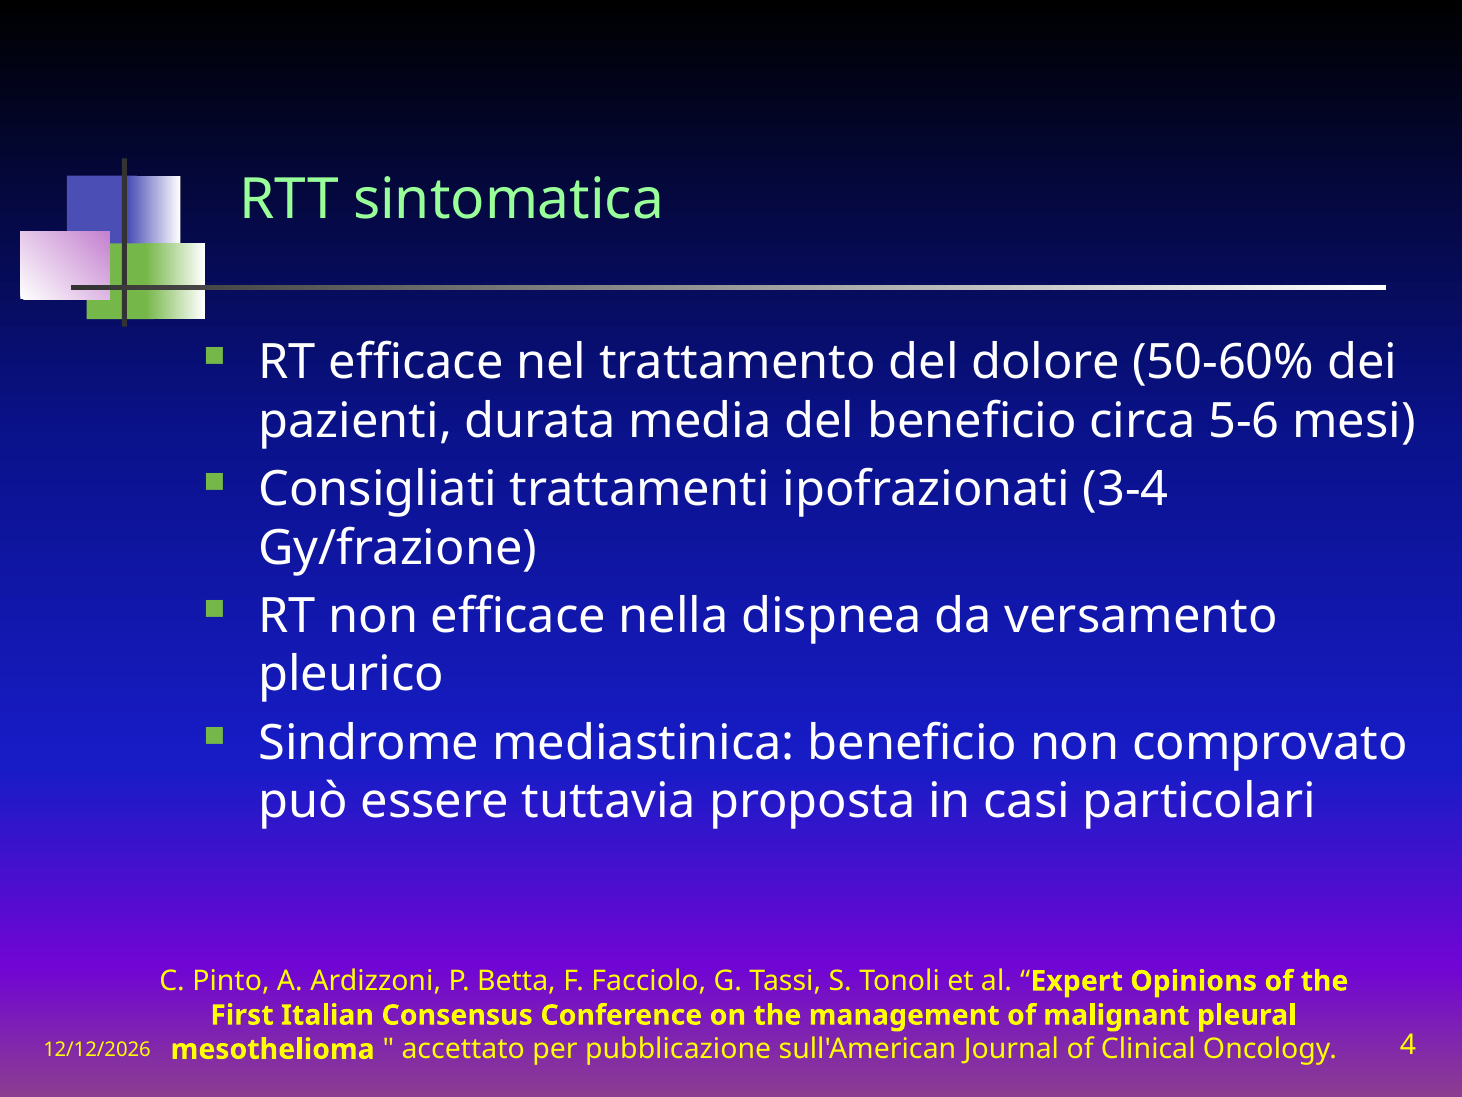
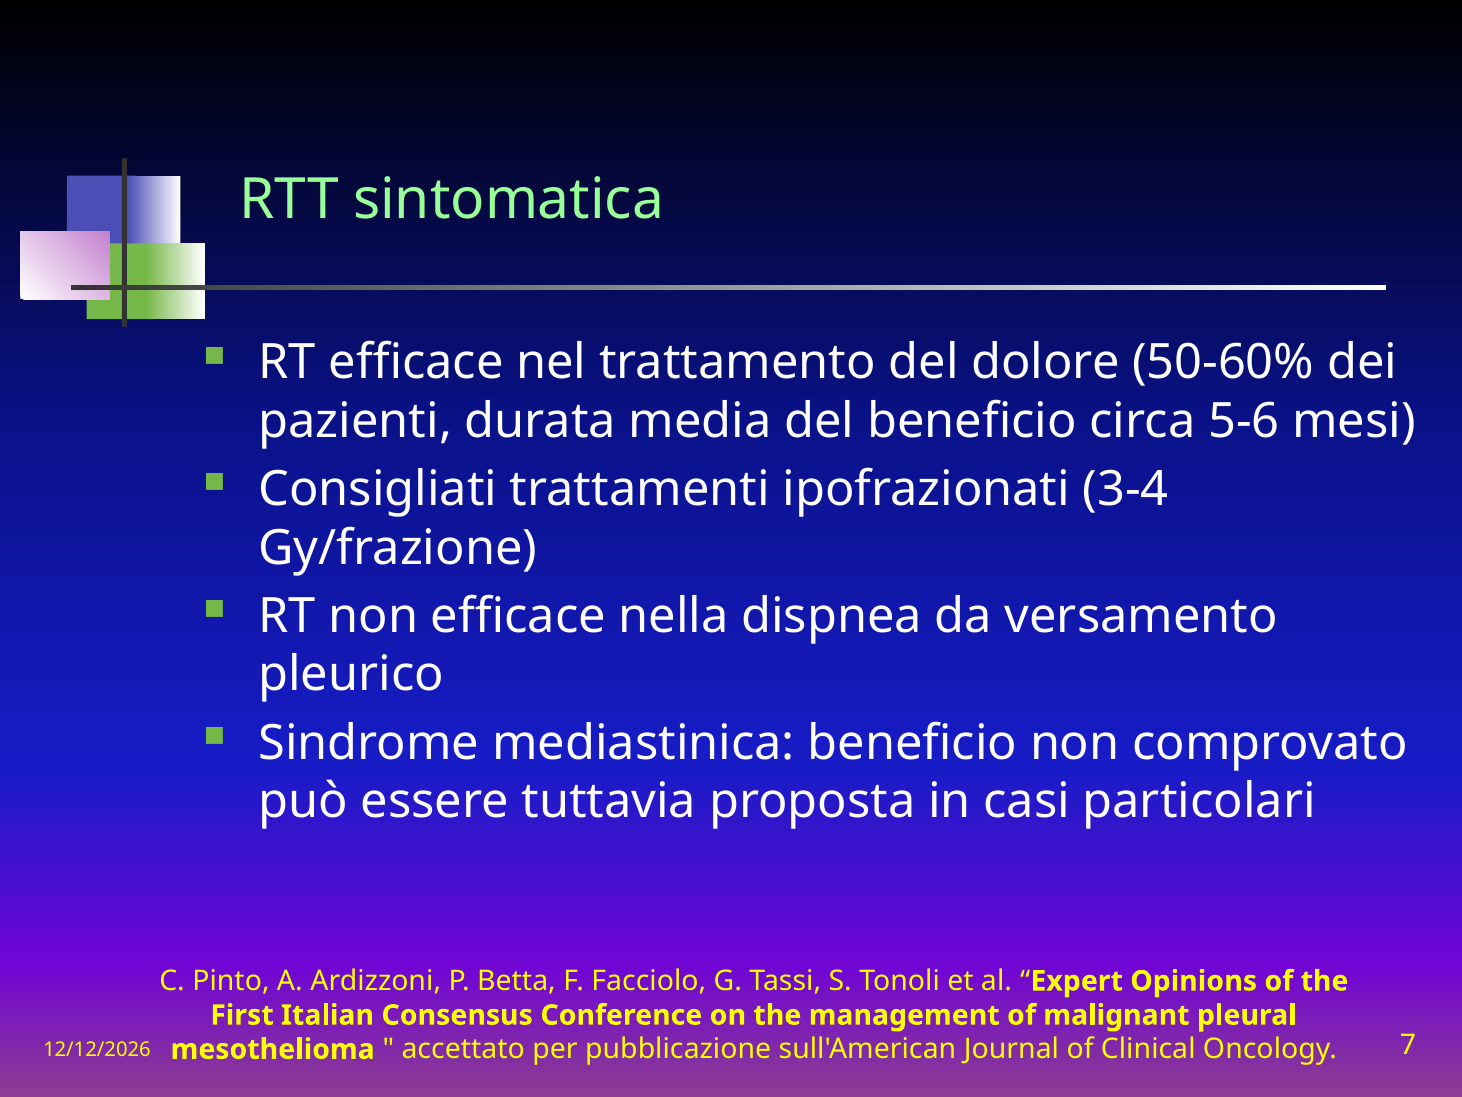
4: 4 -> 7 (1408, 1044)
